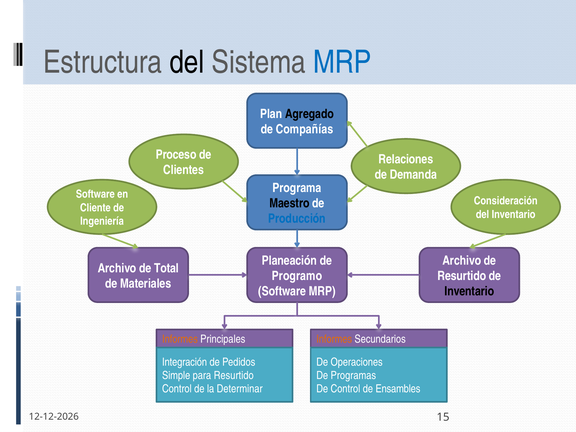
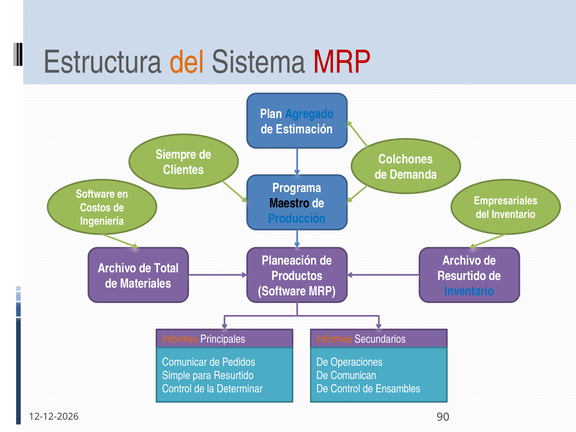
del colour: black -> orange (187, 62)
MRP colour: blue -> red (342, 62)
Agregado colour: black -> blue (309, 114)
Compañías: Compañías -> Estimación (304, 129)
Proceso: Proceso -> Siempre (176, 155)
Relaciones: Relaciones -> Colchones (406, 159)
Consideración: Consideración -> Empresariales (506, 201)
Cliente: Cliente -> Costos (95, 208)
Programo: Programo -> Productos (297, 276)
Inventario colour: black -> blue (469, 291)
Integración: Integración -> Comunicar (185, 362)
Programas: Programas -> Comunican (353, 376)
15: 15 -> 90 (443, 417)
